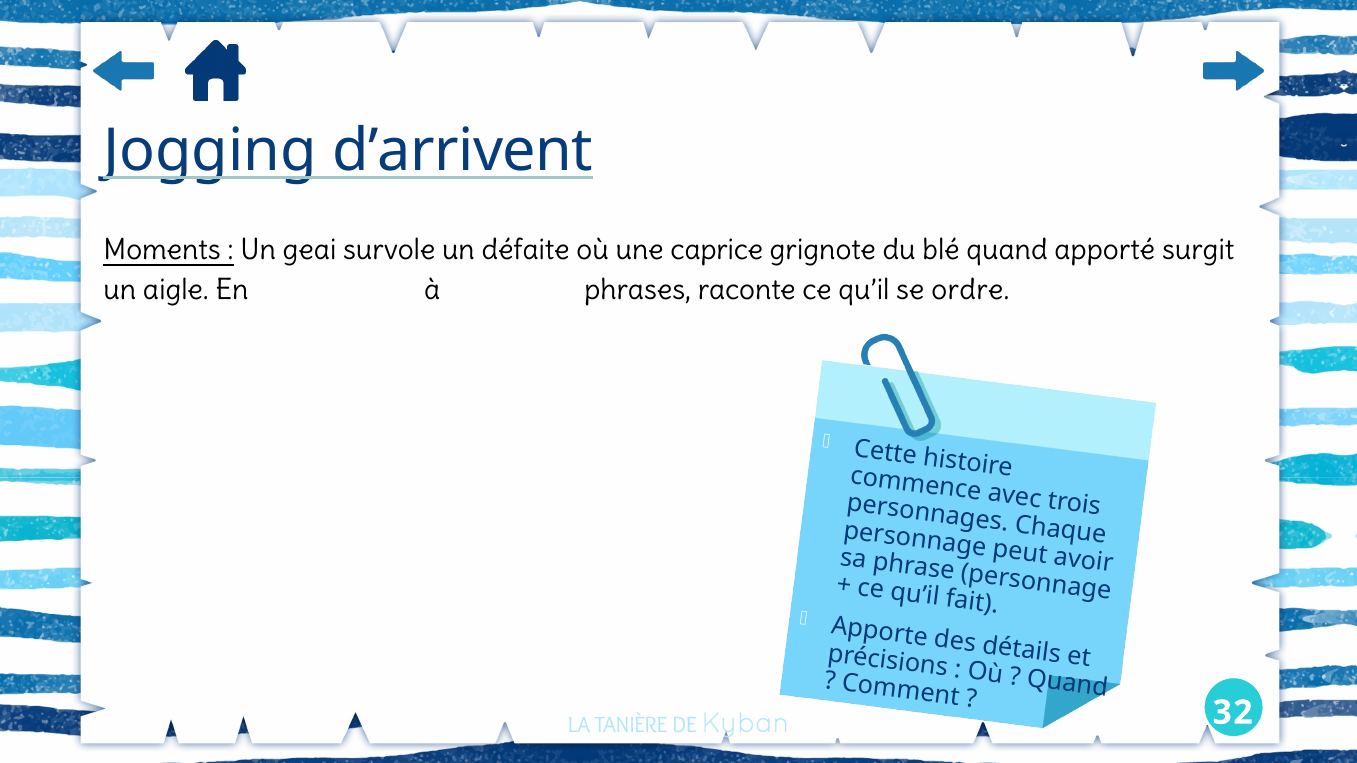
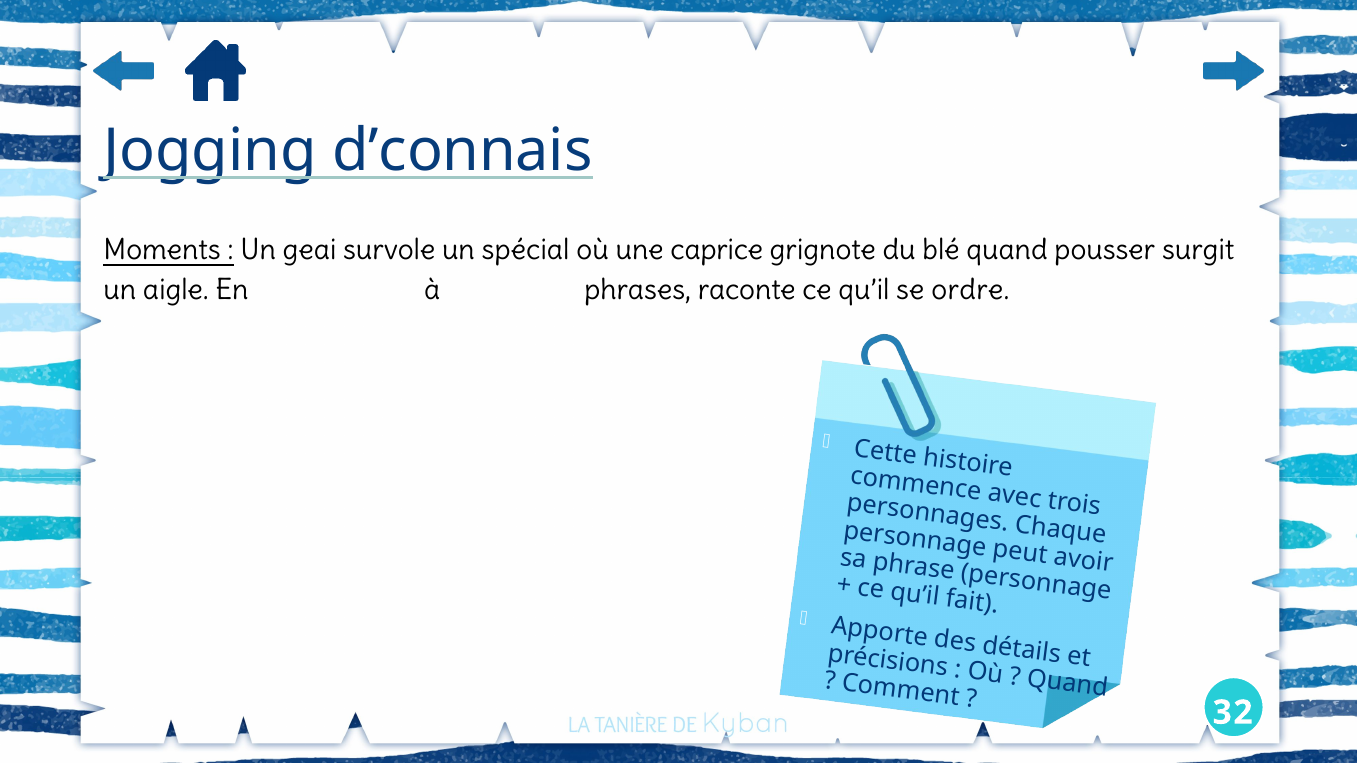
d’arrivent: d’arrivent -> d’connais (462, 151)
défaite: défaite -> spécial (526, 250)
apporté: apporté -> pousser (1105, 250)
